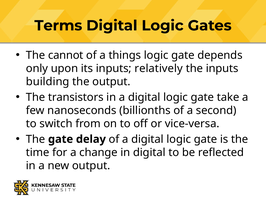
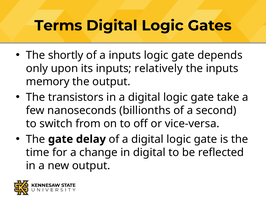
cannot: cannot -> shortly (66, 55)
a things: things -> inputs (125, 55)
building: building -> memory (48, 82)
